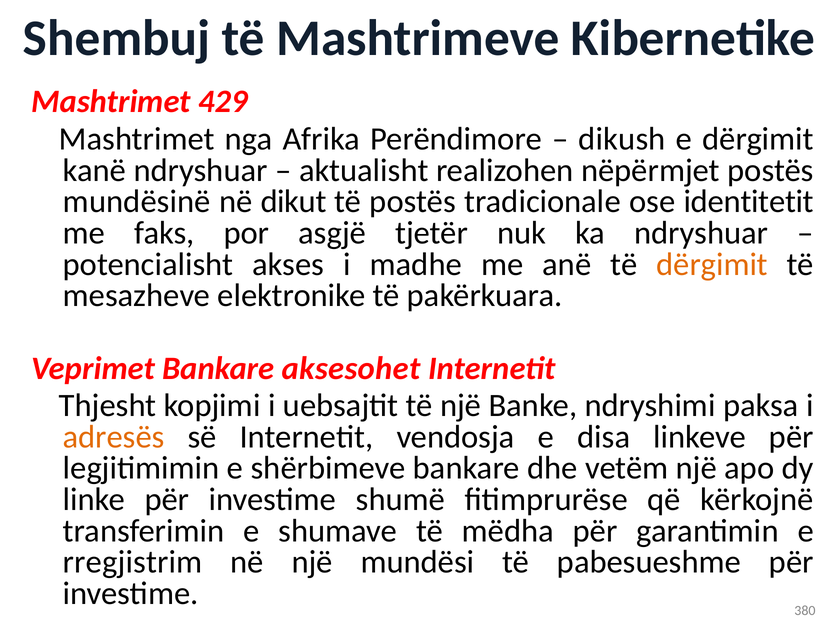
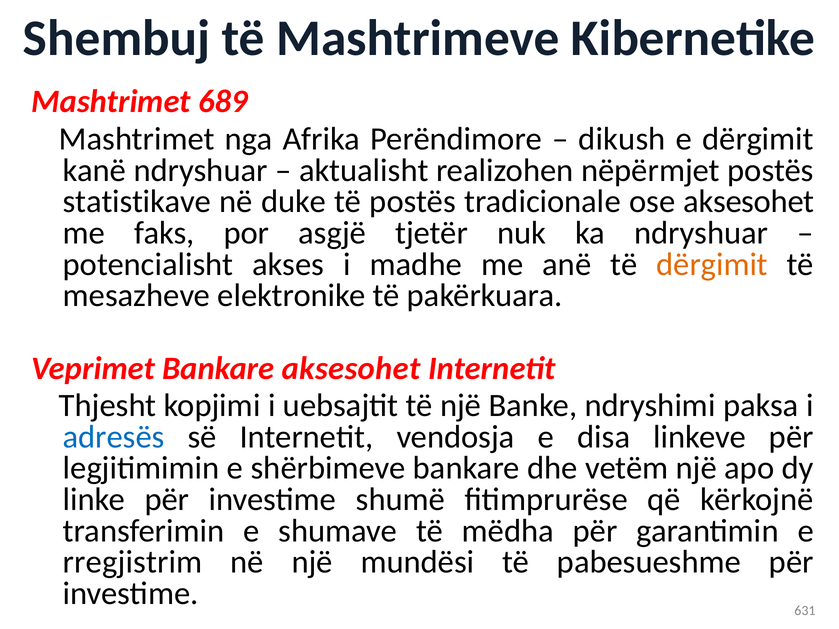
429: 429 -> 689 (223, 102)
mundësinë: mundësinë -> statistikave (137, 202)
dikut: dikut -> duke (294, 202)
ose identitetit: identitetit -> aksesohet (749, 202)
adresës colour: orange -> blue (114, 437)
380: 380 -> 631 (805, 611)
